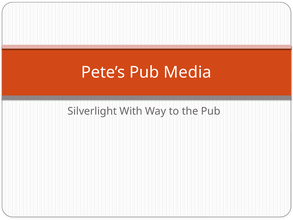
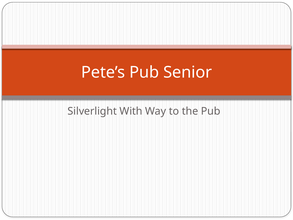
Media: Media -> Senior (188, 72)
